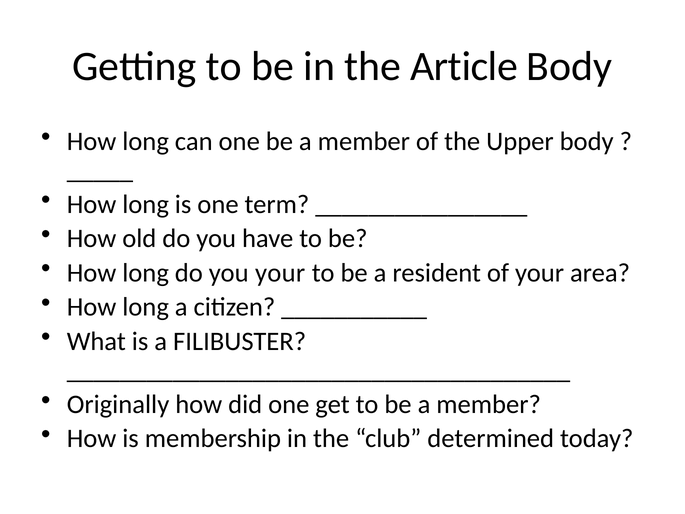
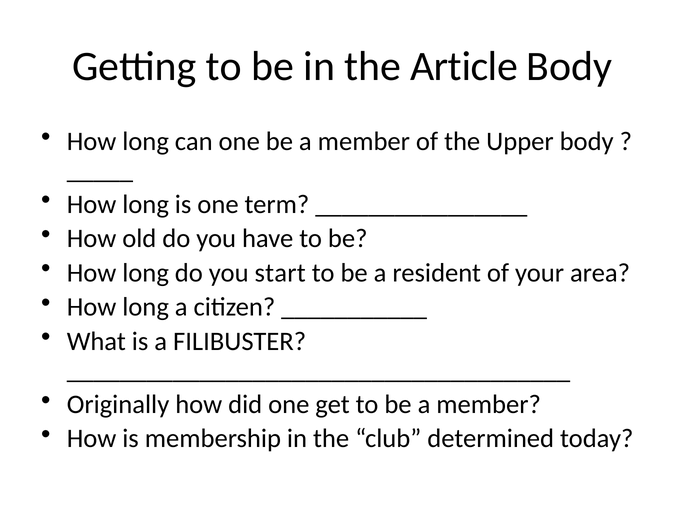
you your: your -> start (280, 273)
